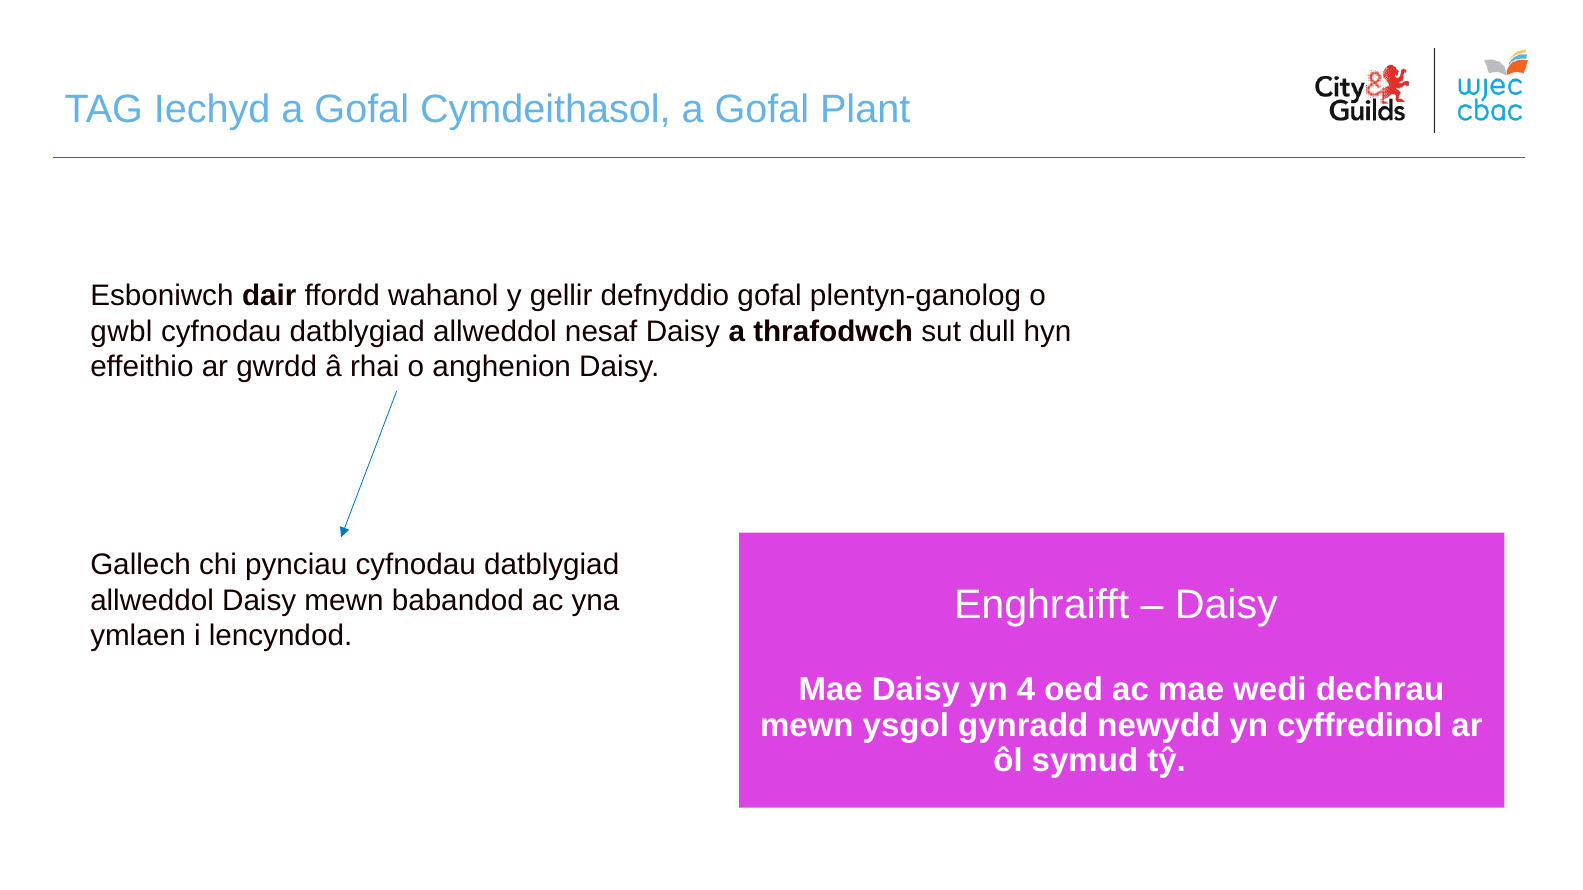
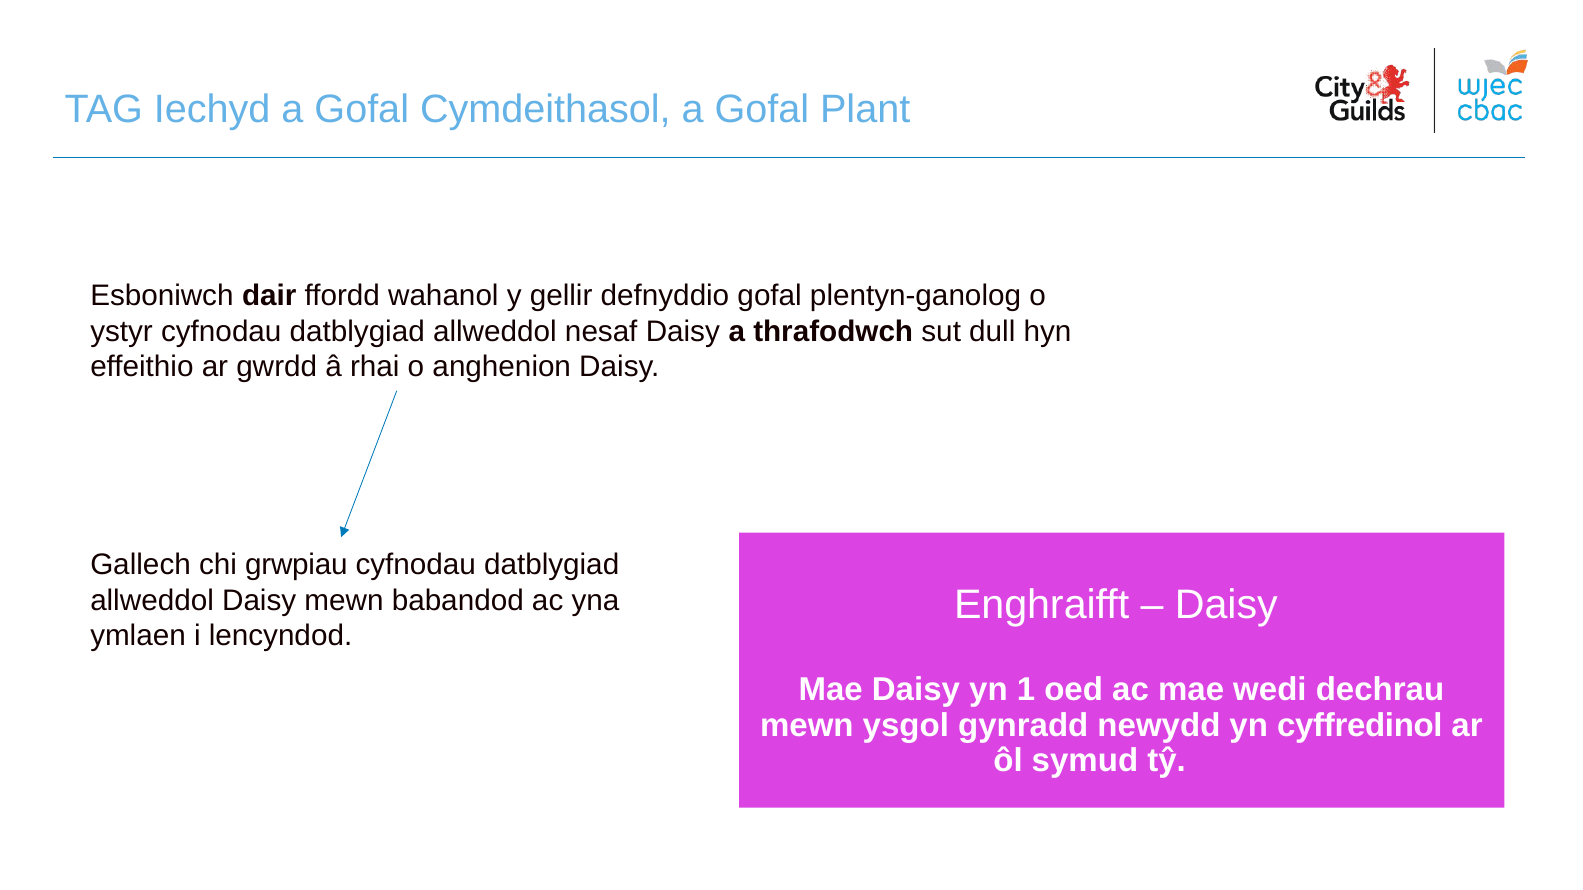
gwbl: gwbl -> ystyr (122, 332)
pynciau: pynciau -> grwpiau (296, 565)
4: 4 -> 1 (1026, 690)
